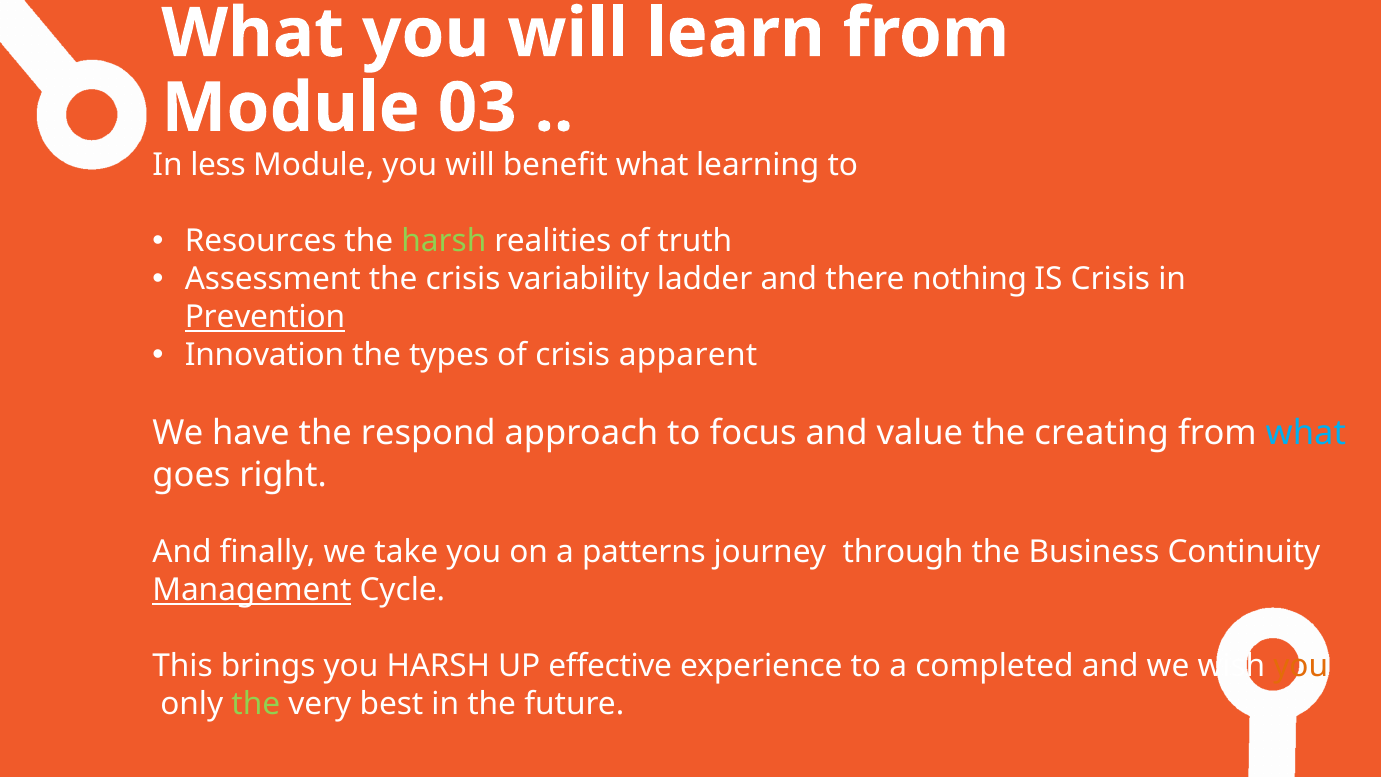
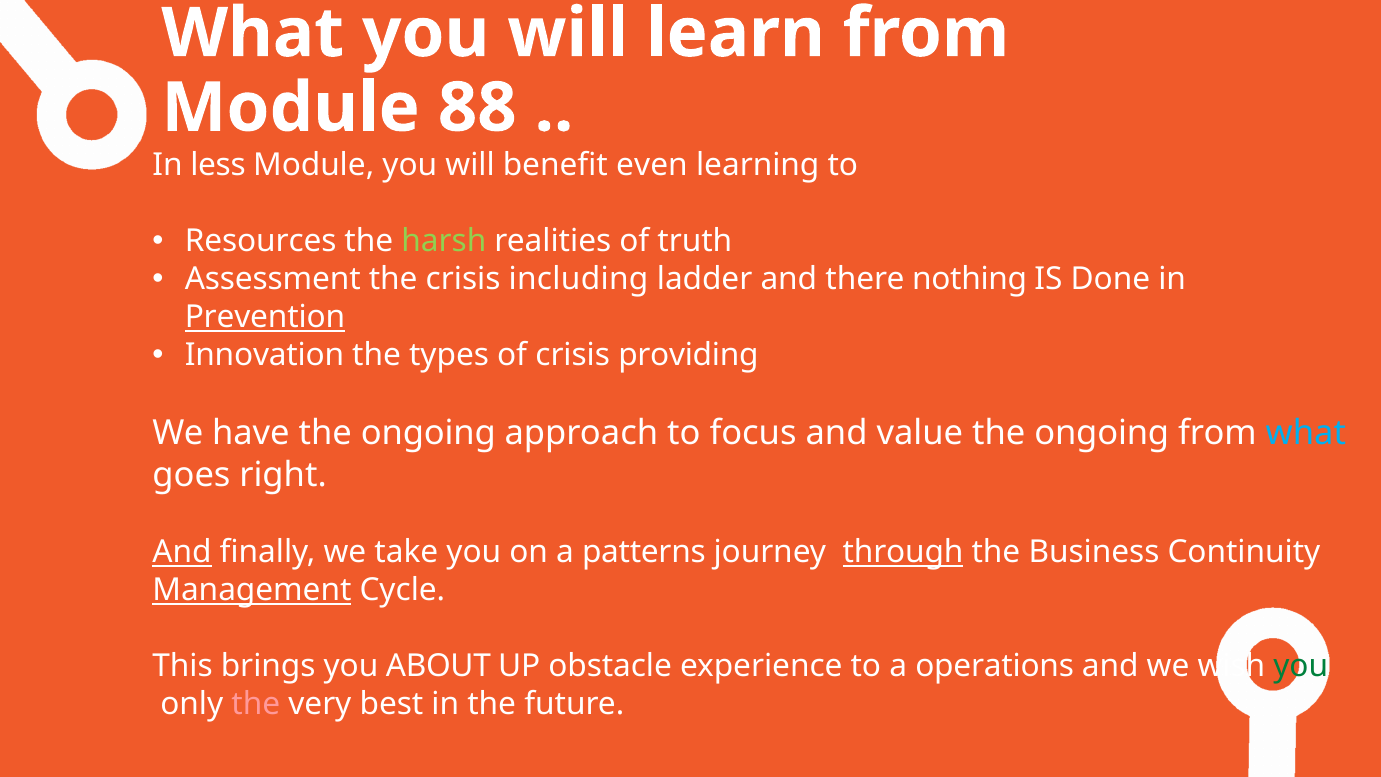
03: 03 -> 88 (477, 108)
benefit what: what -> even (652, 165)
variability: variability -> including (578, 279)
IS Crisis: Crisis -> Done (1110, 279)
apparent: apparent -> providing (688, 355)
respond: respond -> ongoing (428, 433)
value the creating: creating -> ongoing (1102, 433)
And underline: none -> present (182, 552)
through underline: none -> present (903, 552)
you HARSH: HARSH -> ABOUT (438, 666)
effective: effective -> obstacle (610, 666)
completed: completed -> operations (995, 666)
you colour: orange -> green (1301, 666)
the colour: light green -> pink (256, 704)
